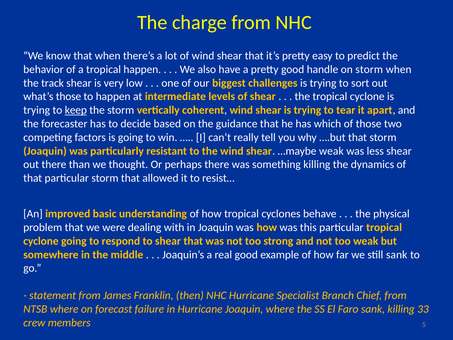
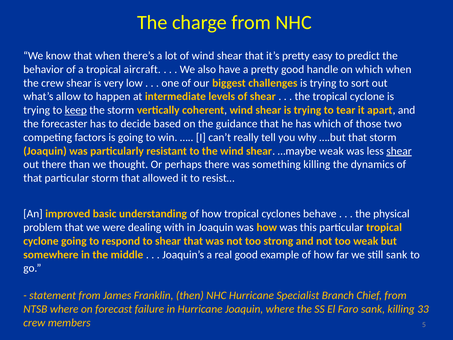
tropical happen: happen -> aircraft (142, 69)
on storm: storm -> which (369, 69)
the track: track -> crew (52, 83)
what’s those: those -> allow (68, 96)
shear underline: none -> present (399, 151)
